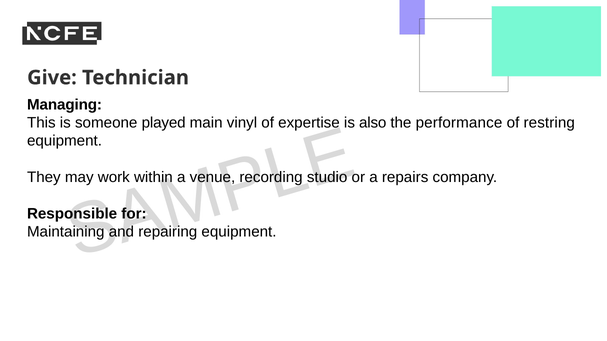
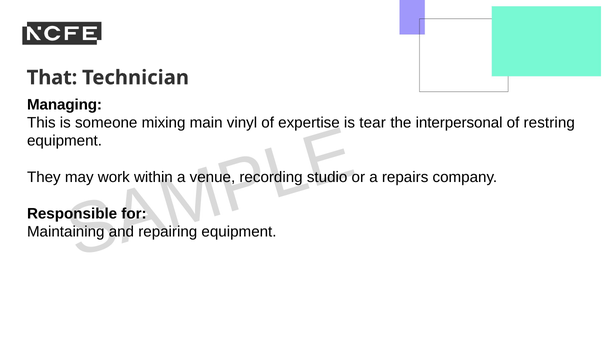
Give: Give -> That (52, 78)
played: played -> mixing (164, 123)
also: also -> tear (373, 123)
performance: performance -> interpersonal (459, 123)
